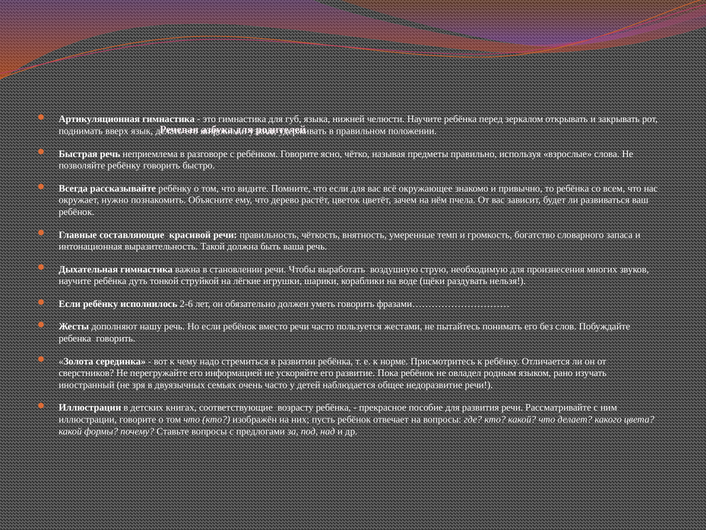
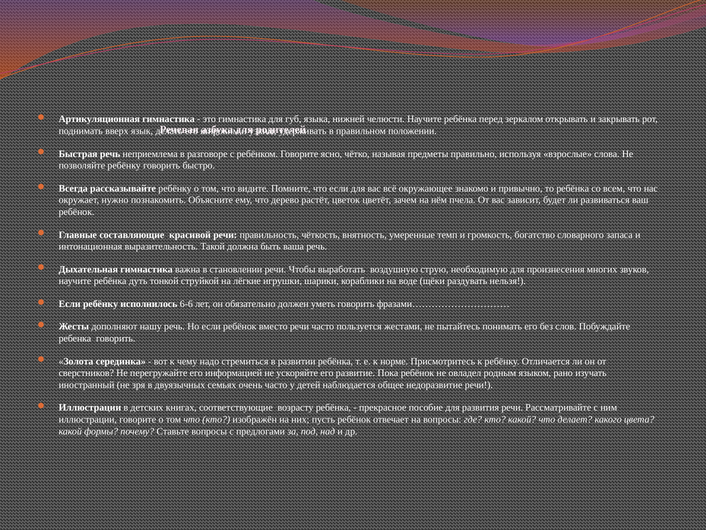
2-6: 2-6 -> 6-6 (186, 304)
